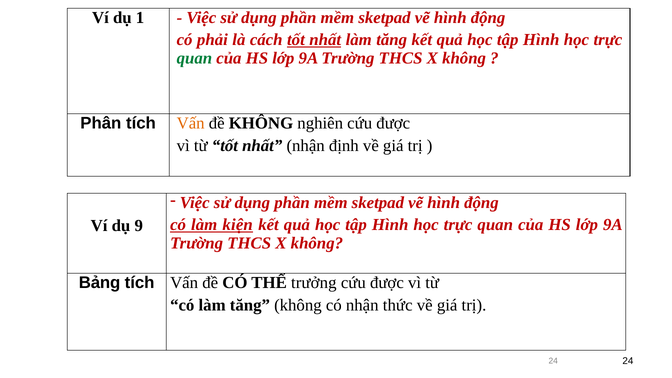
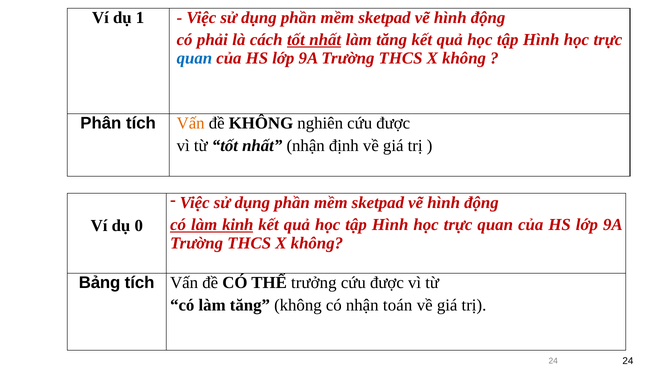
quan colour: green -> blue (194, 58)
kiện: kiện -> kinh (238, 225)
9: 9 -> 0 (139, 226)
thức: thức -> toán (398, 305)
